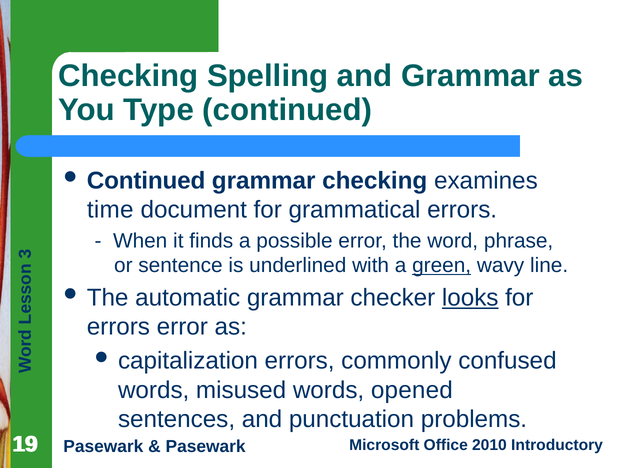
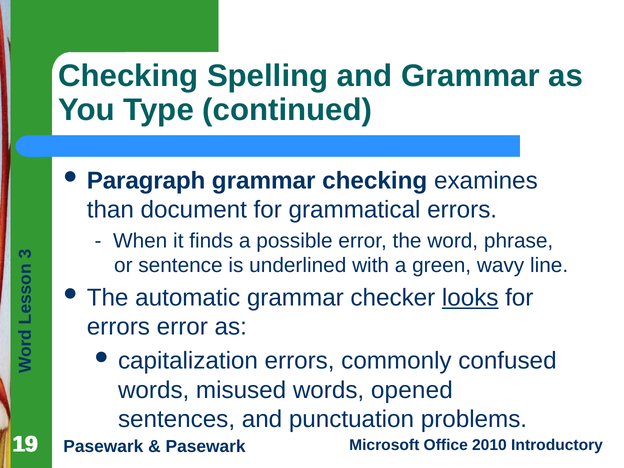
Continued: Continued -> Paragraph (146, 181)
time: time -> than (110, 210)
green underline: present -> none (442, 266)
